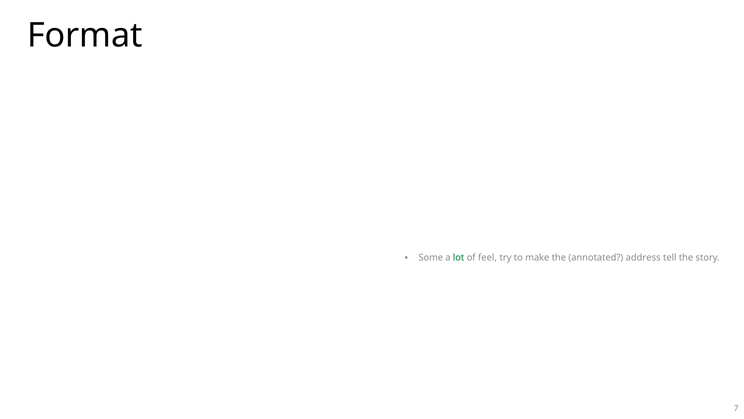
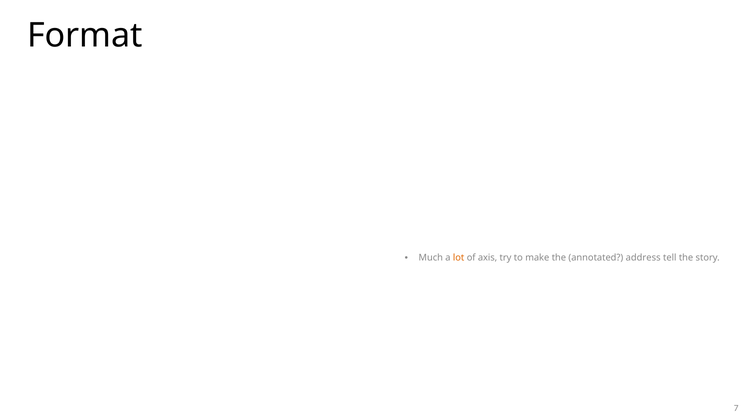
Some: Some -> Much (431, 258)
lot colour: green -> orange (459, 258)
feel: feel -> axis (488, 258)
